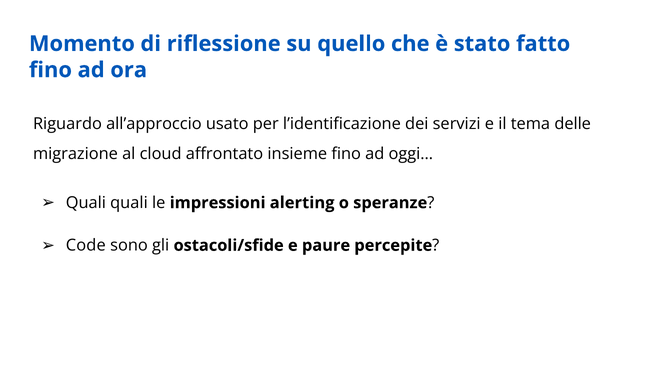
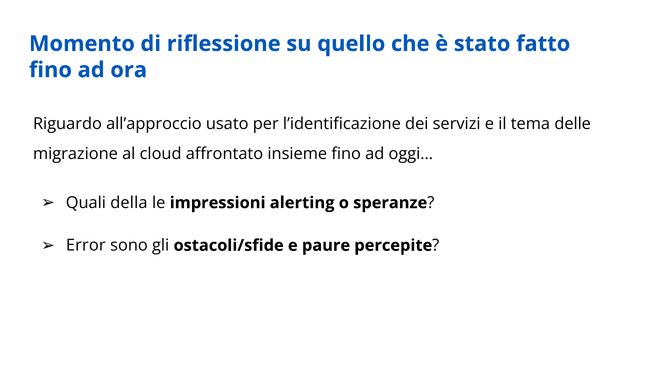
Quali quali: quali -> della (129, 203)
Code: Code -> Error (86, 245)
